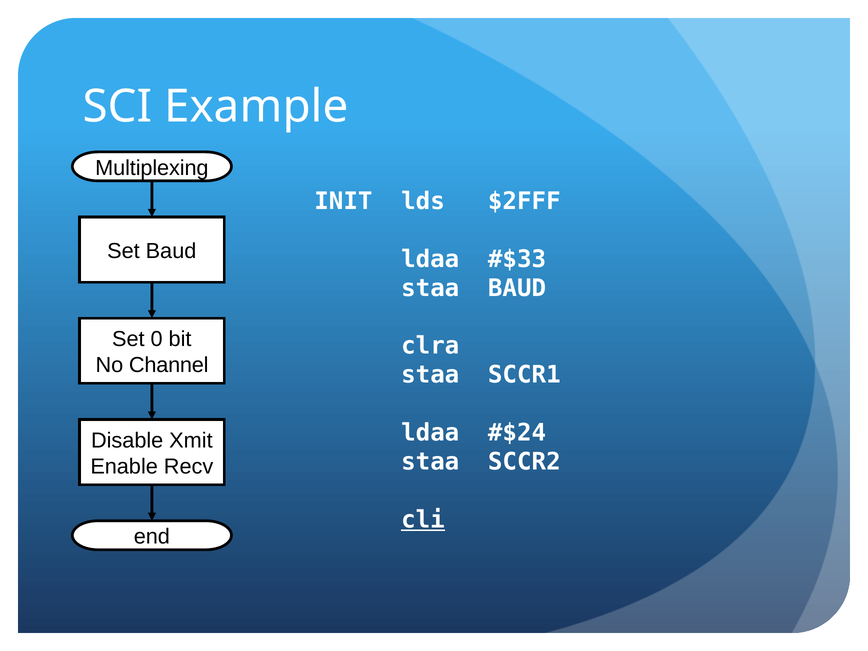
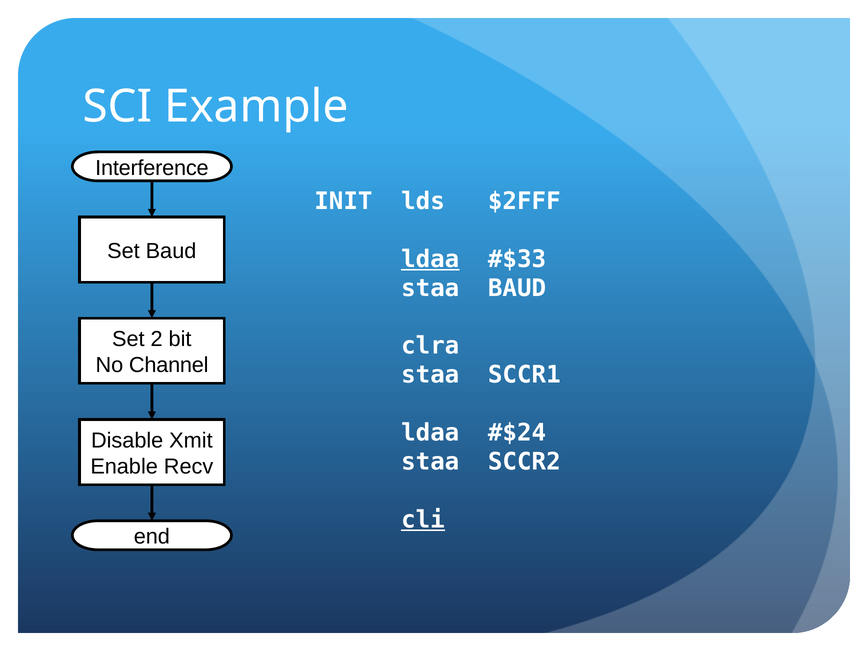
Multiplexing: Multiplexing -> Interference (152, 168)
ldaa underline: none -> present (430, 259)
0: 0 -> 2 (157, 339)
